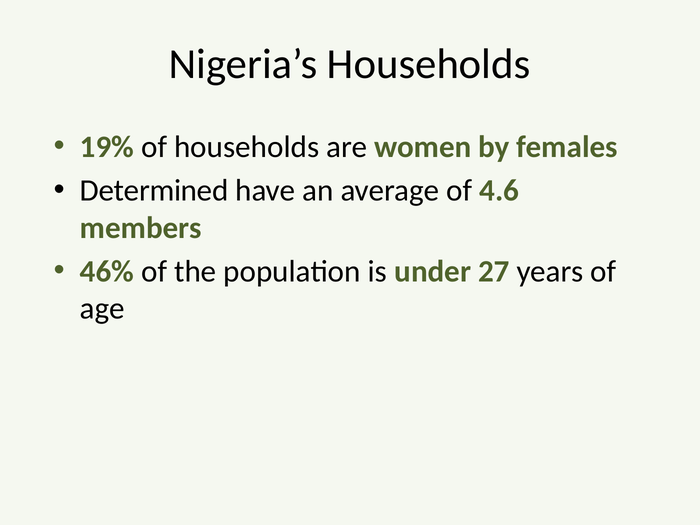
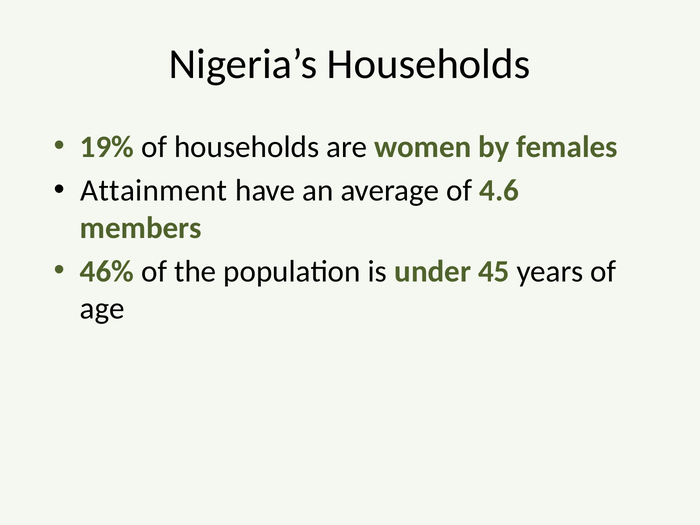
Determined: Determined -> Attainment (154, 190)
27: 27 -> 45 (494, 271)
